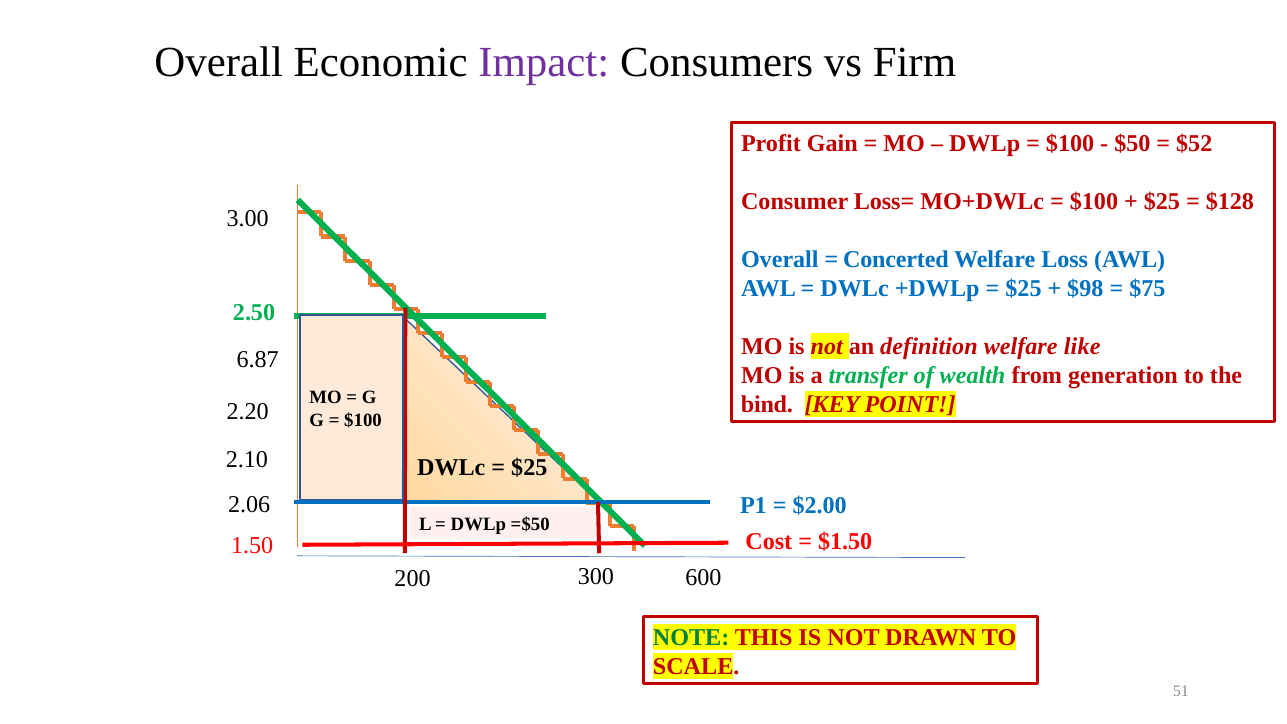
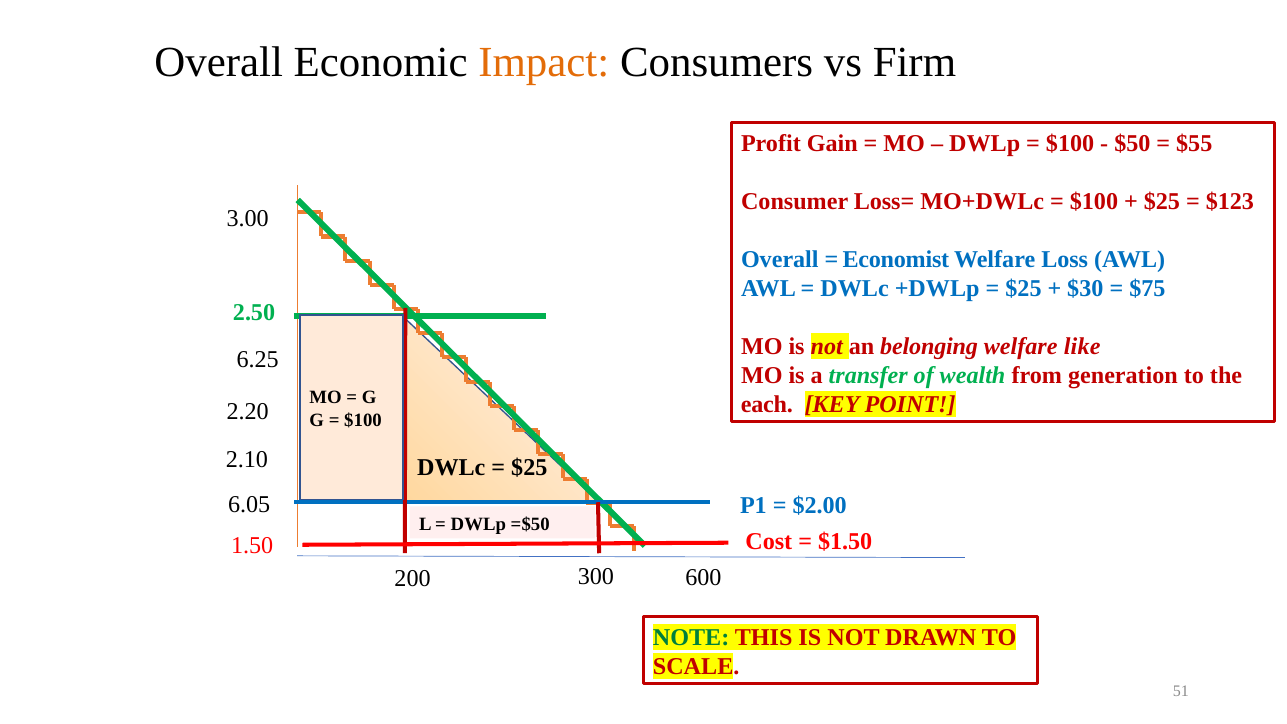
Impact colour: purple -> orange (544, 62)
$52: $52 -> $55 (1194, 143)
$128: $128 -> $123 (1230, 201)
Concerted: Concerted -> Economist (896, 259)
$98: $98 -> $30 (1085, 288)
definition: definition -> belonging (929, 346)
6.87: 6.87 -> 6.25 (258, 360)
bind: bind -> each (767, 404)
2.06: 2.06 -> 6.05 (249, 505)
